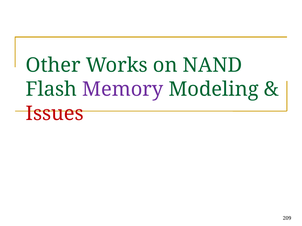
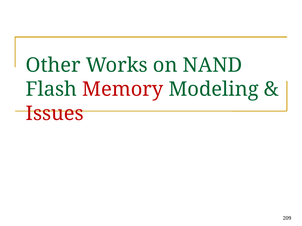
Memory colour: purple -> red (123, 89)
